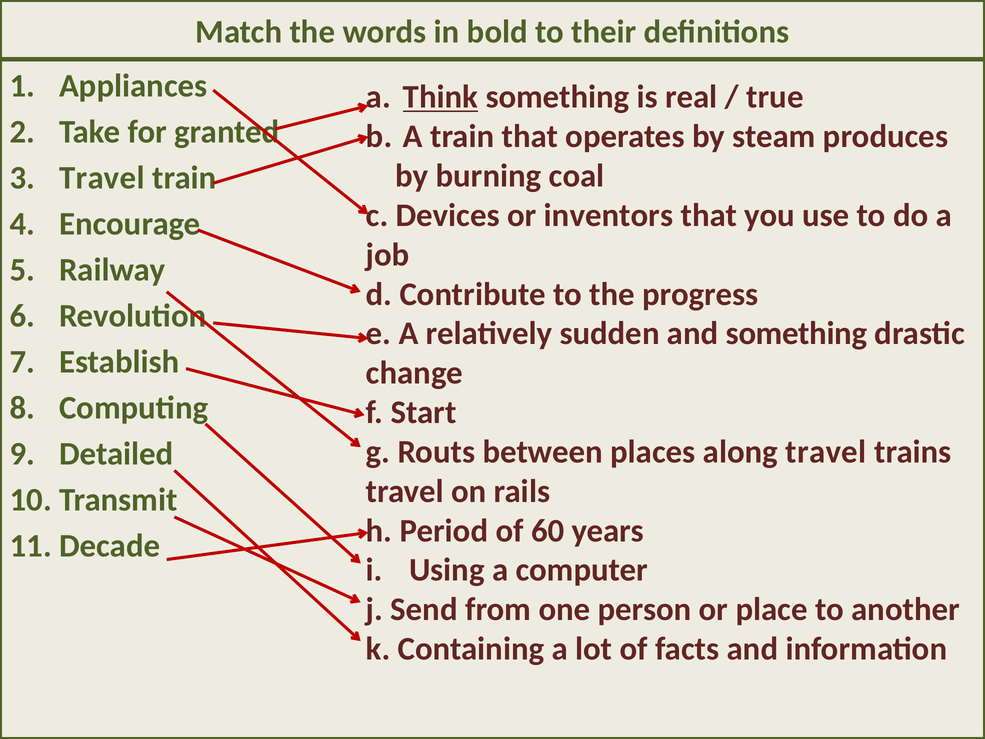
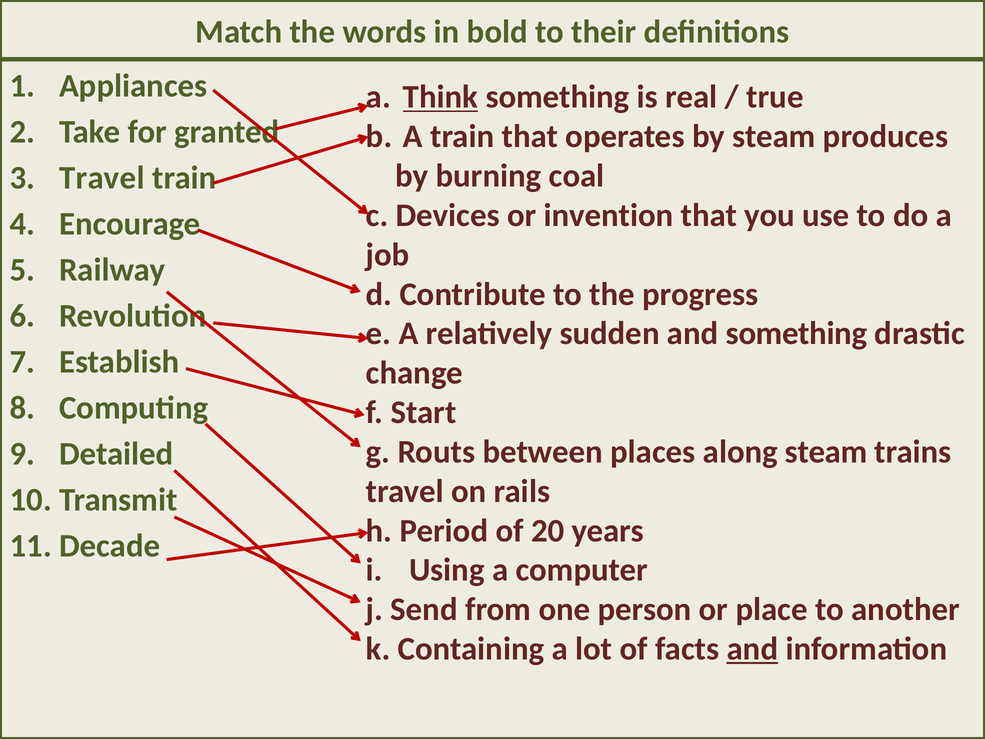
inventors: inventors -> invention (609, 215)
along travel: travel -> steam (826, 452)
60: 60 -> 20 (548, 530)
and underline: none -> present (752, 649)
